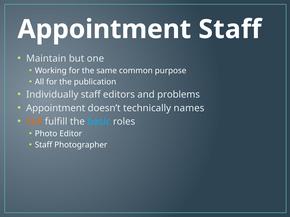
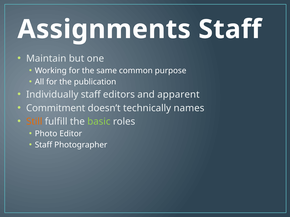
Appointment: Appointment -> Assignments (104, 29)
problems: problems -> apparent (178, 95)
Appointment: Appointment -> Commitment (56, 108)
basic colour: light blue -> light green (99, 122)
